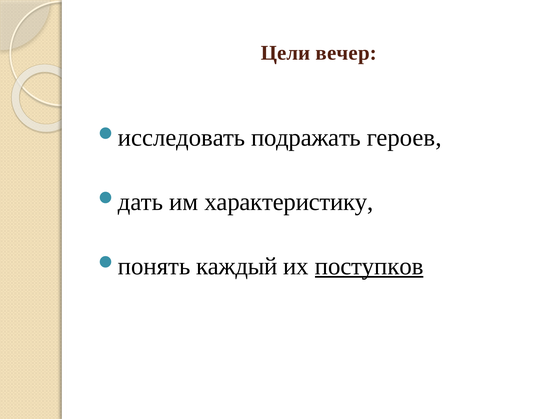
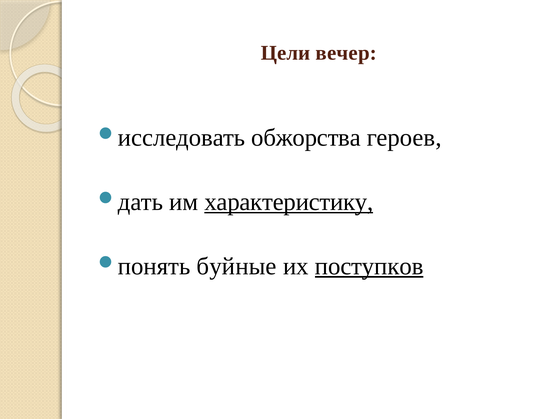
подражать: подражать -> обжорства (306, 137)
характеристику underline: none -> present (289, 202)
каждый: каждый -> буйные (237, 266)
